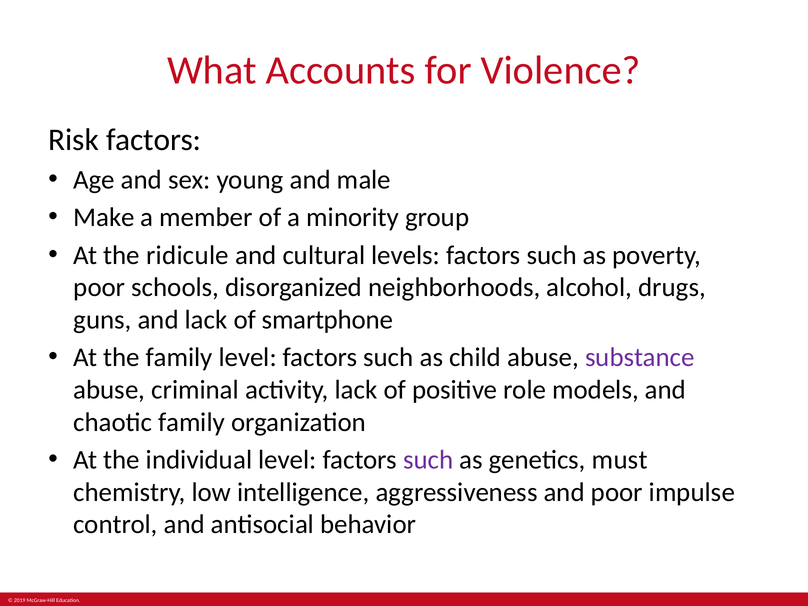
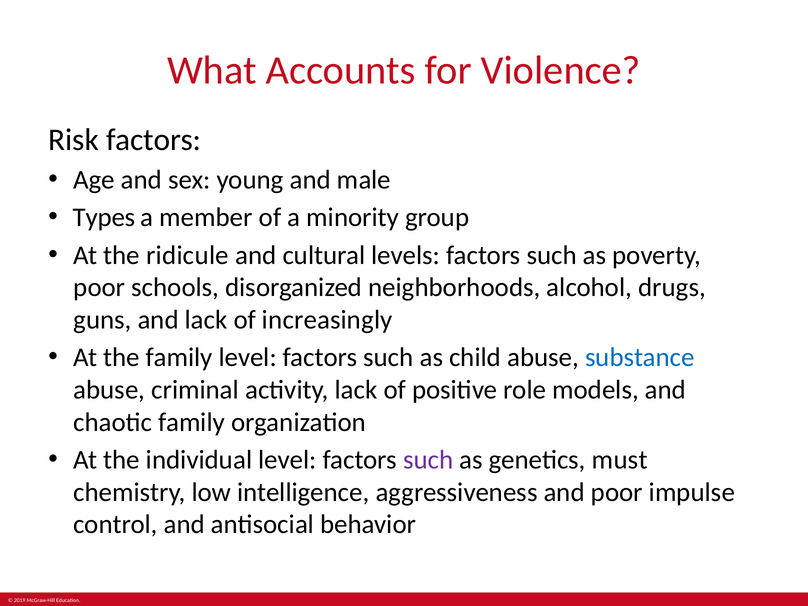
Make: Make -> Types (104, 218)
smartphone: smartphone -> increasingly (327, 320)
substance colour: purple -> blue (640, 358)
